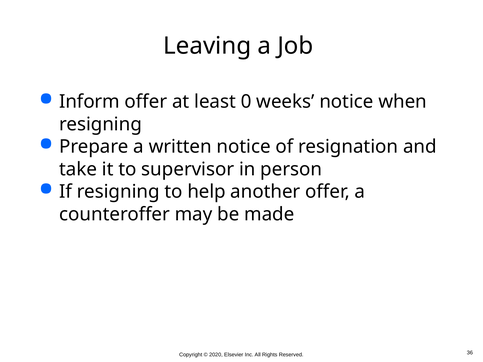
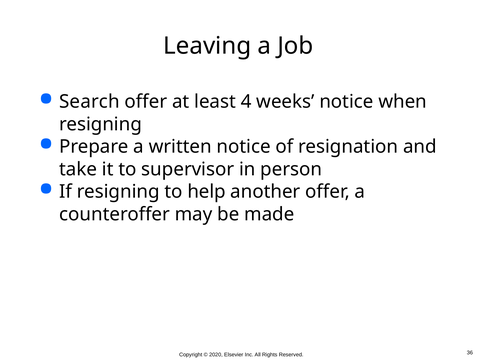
Inform: Inform -> Search (89, 102)
0: 0 -> 4 (246, 102)
